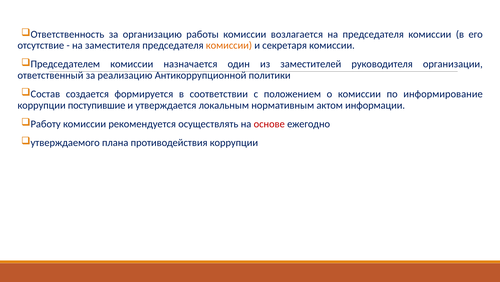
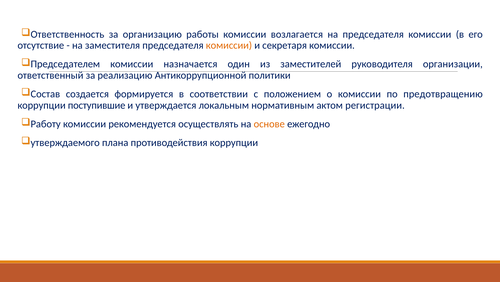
информирование: информирование -> предотвращению (443, 94)
информации: информации -> регистрации (375, 105)
основе colour: red -> orange (269, 124)
